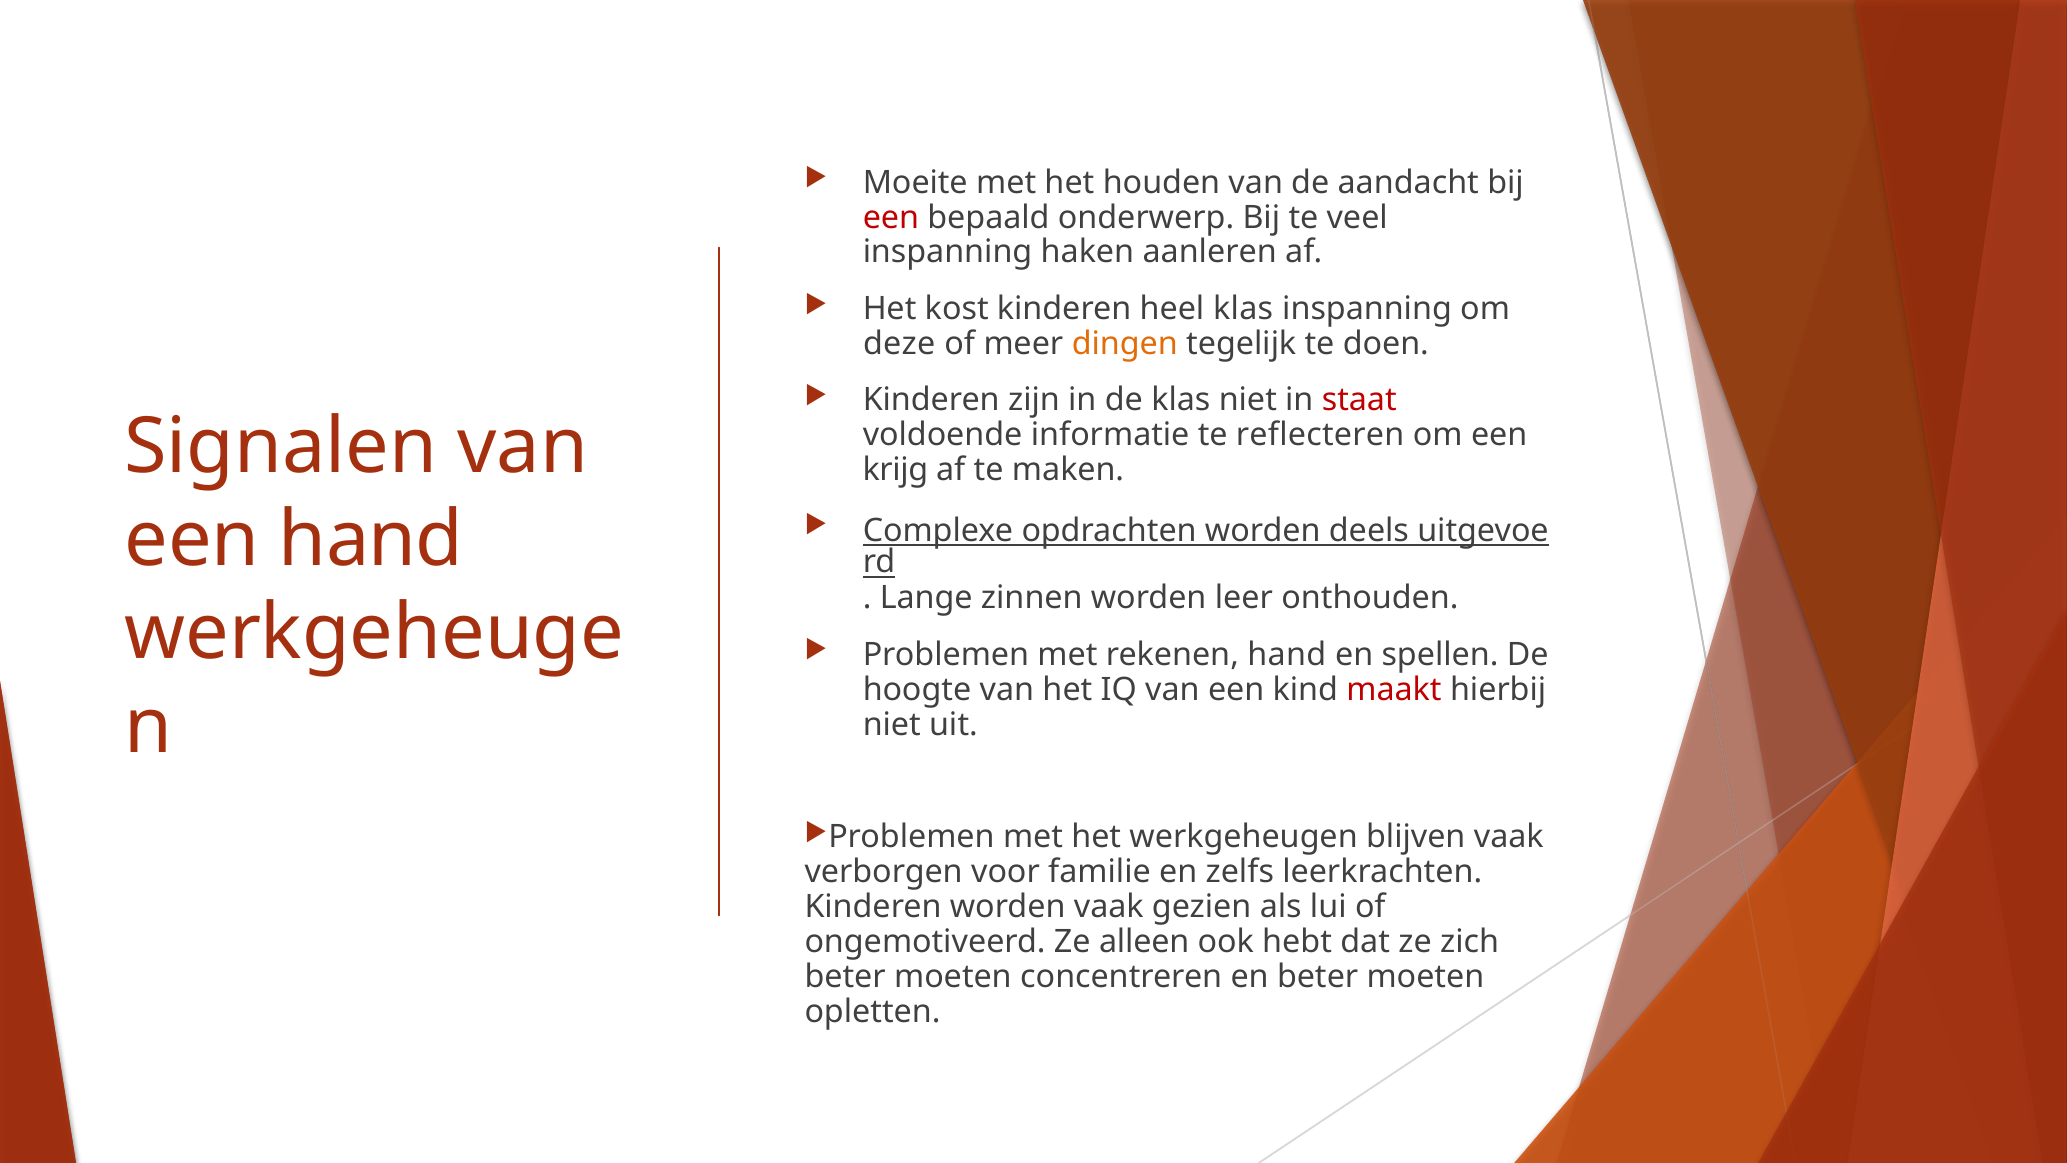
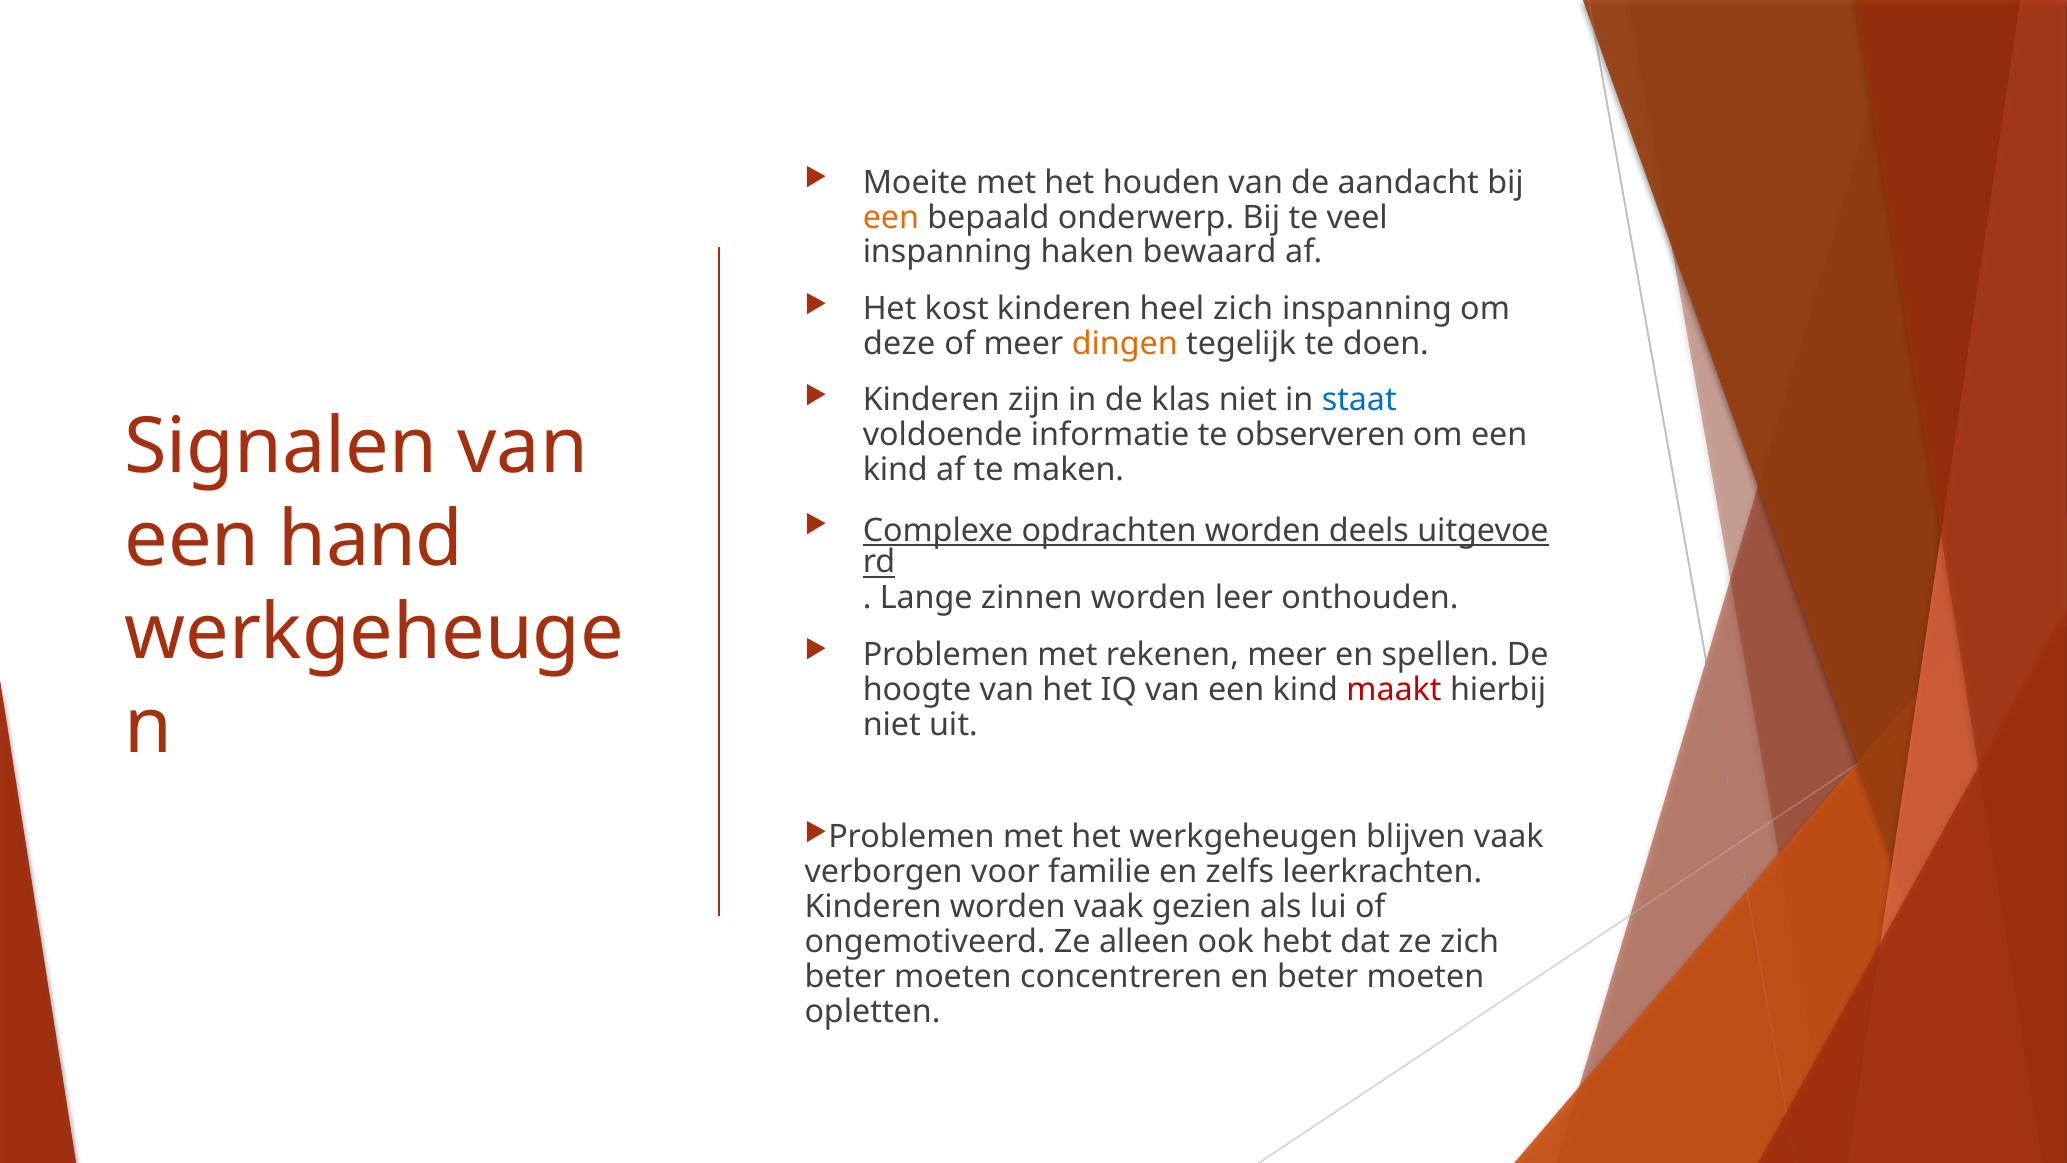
een colour: red -> orange (891, 217)
aanleren: aanleren -> bewaard (1210, 252)
heel klas: klas -> zich (1243, 309)
staat colour: red -> blue (1359, 400)
reflecteren: reflecteren -> observeren (1320, 435)
krijg: krijg -> kind (895, 470)
rekenen hand: hand -> meer (1287, 654)
